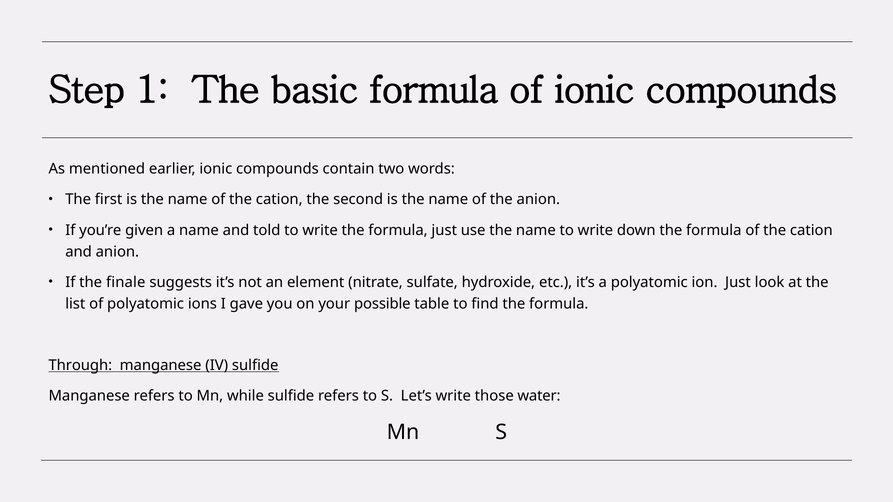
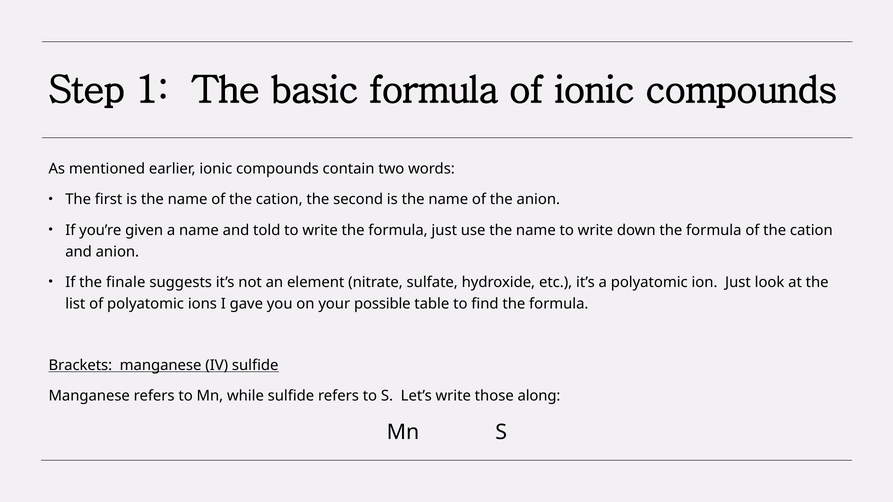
Through: Through -> Brackets (80, 365)
water: water -> along (539, 396)
